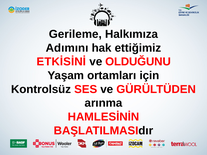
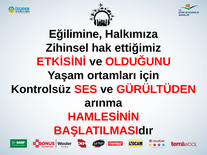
Gerileme: Gerileme -> Eğilimine (75, 34)
Adımını: Adımını -> Zihinsel (67, 48)
